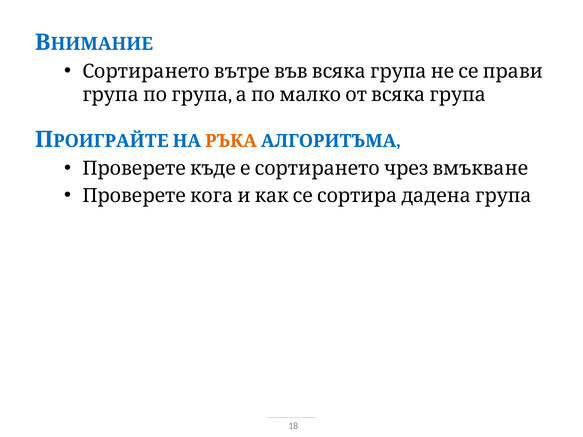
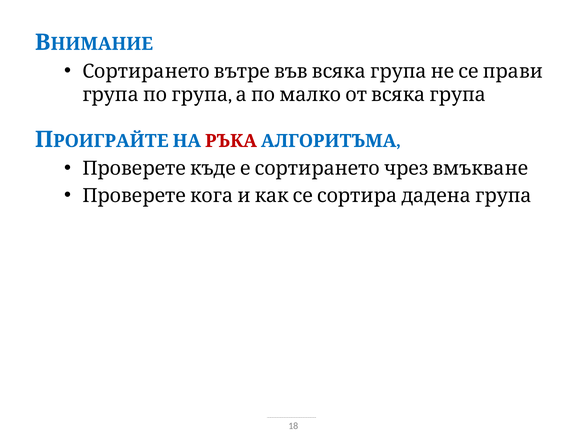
РЪКА colour: orange -> red (231, 141)
